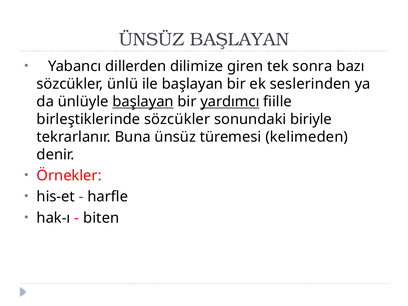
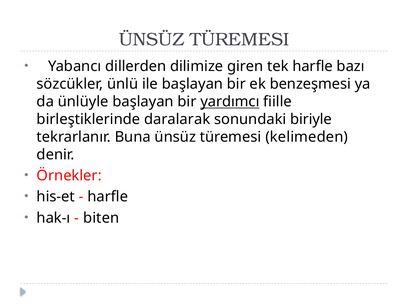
BAŞLAYAN: BAŞLAYAN -> TÜREMESI (240, 39)
tek sonra: sonra -> harfle (313, 66)
seslerinden: seslerinden -> benzeşmesi (310, 84)
başlayan underline: present -> none (143, 102)
birleştiklerinde sözcükler: sözcükler -> daralarak (177, 119)
